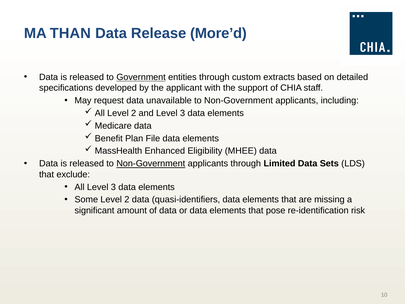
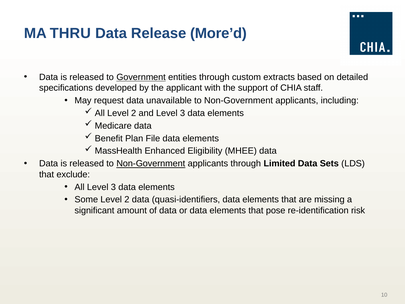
THAN: THAN -> THRU (70, 33)
